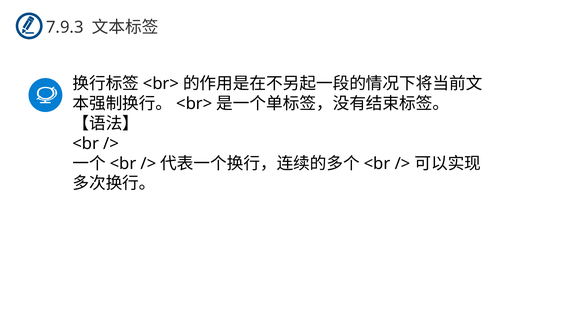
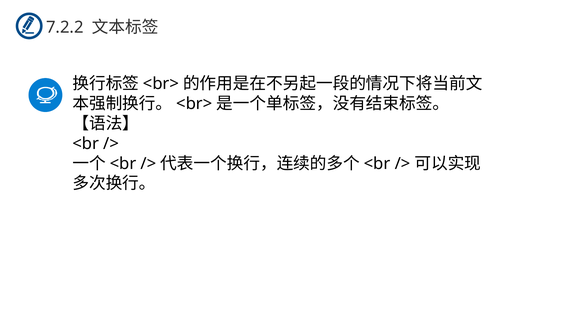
7.9.3: 7.9.3 -> 7.2.2 (65, 27)
